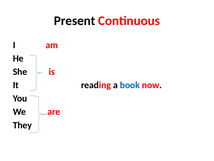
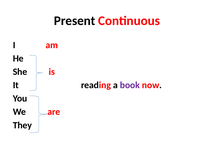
book colour: blue -> purple (130, 85)
